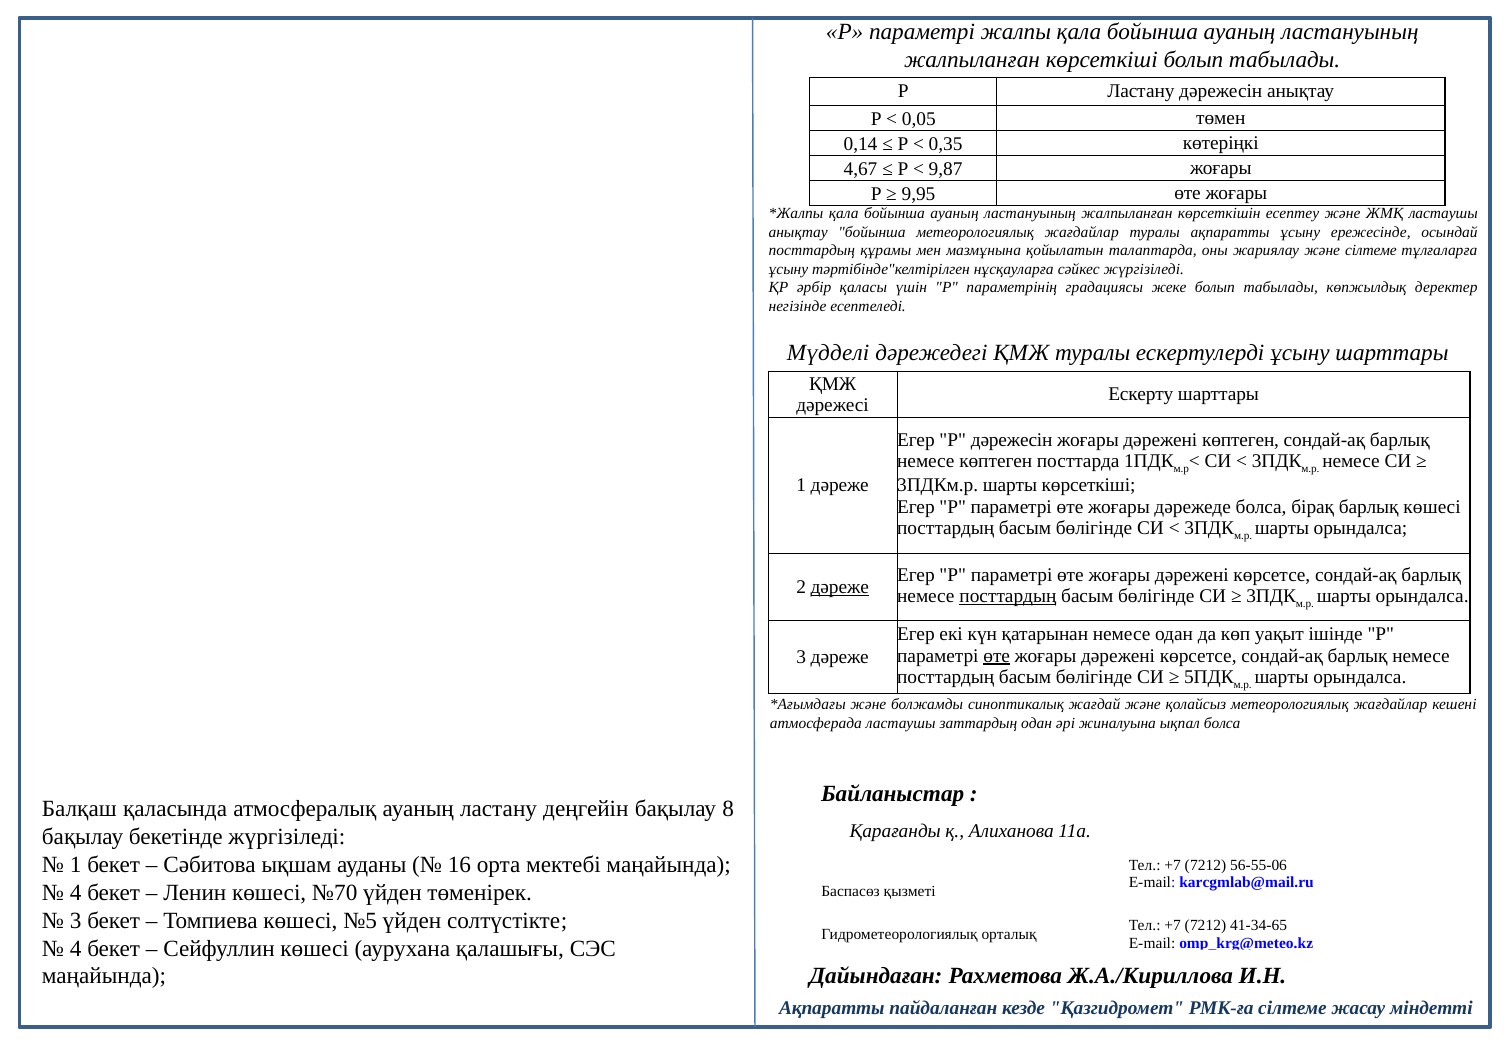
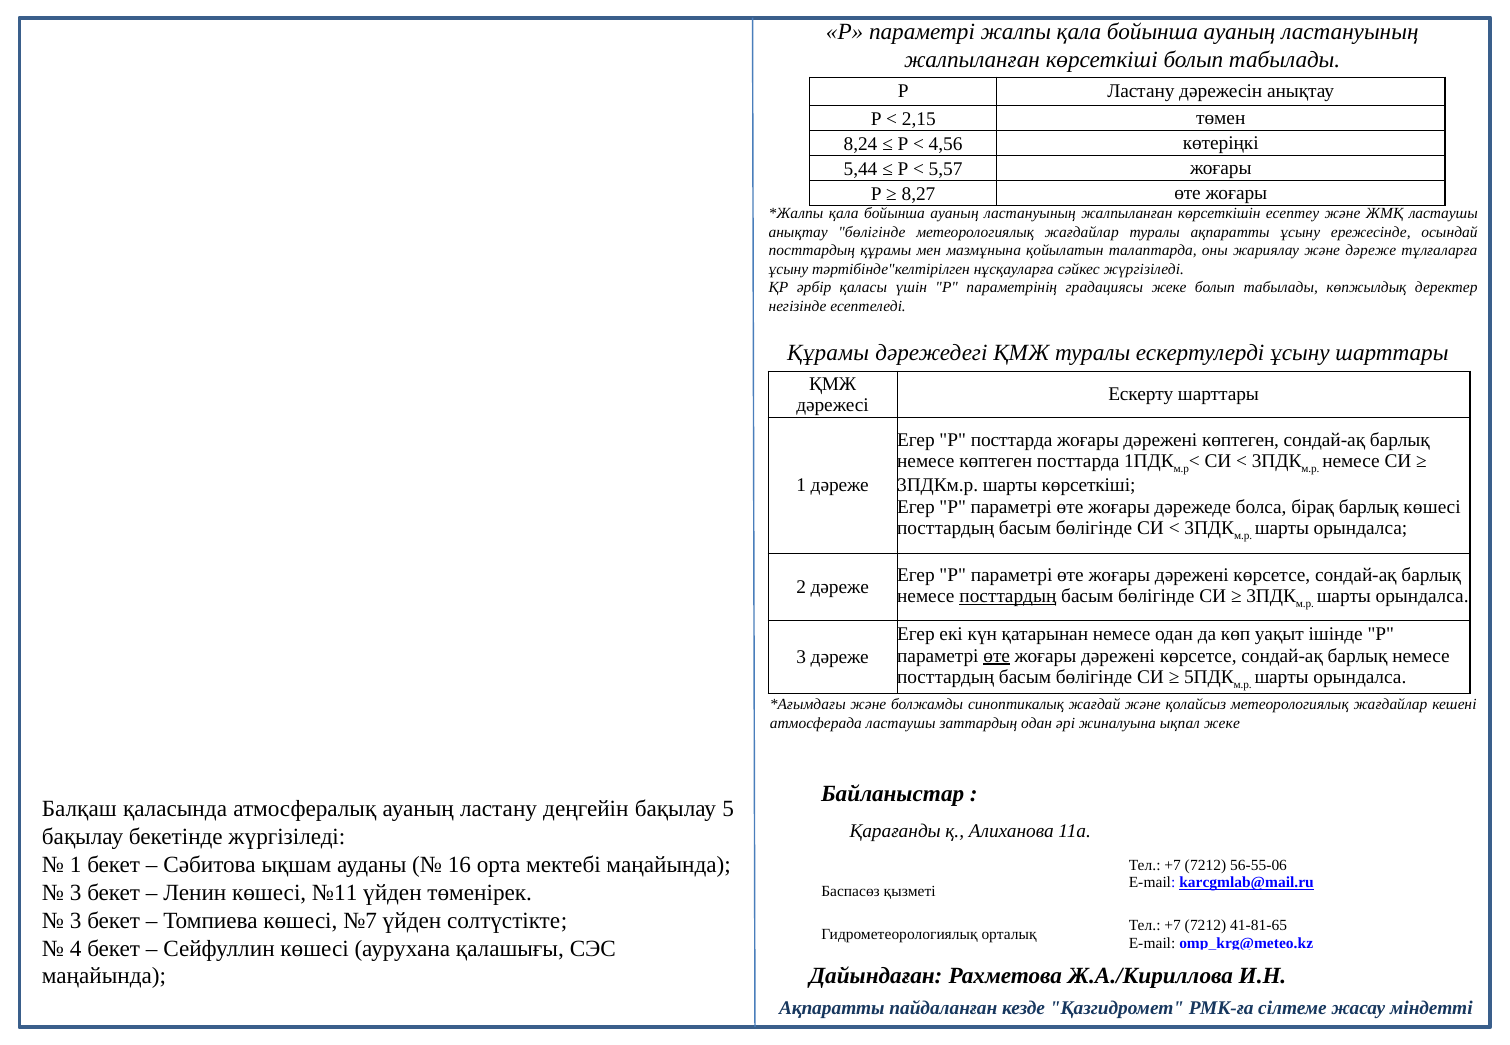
0,05: 0,05 -> 2,15 (919, 119)
0,14: 0,14 -> 8,24 (861, 144)
0,35: 0,35 -> 4,56 (946, 144)
4,67: 4,67 -> 5,44 (861, 169)
9,87: 9,87 -> 5,57 (946, 169)
9,95: 9,95 -> 8,27 (919, 194)
анықтау бойынша: бойынша -> бөлігінде (872, 232)
және сілтеме: сілтеме -> дәреже (1371, 251)
Мүдделі: Мүдделі -> Құрамы (828, 353)
Р дәрежесін: дәрежесін -> посттарда (1012, 440)
дәреже underline: present -> none (840, 587)
ықпал болса: болса -> жеке (1222, 723)
8: 8 -> 5 (728, 809)
karcgmlab@mail.ru underline: none -> present (1247, 883)
4: 4 -> 3 (76, 893)
№70: №70 -> №11 (335, 893)
№5: №5 -> №7 (360, 921)
41-34-65: 41-34-65 -> 41-81-65 (1259, 926)
